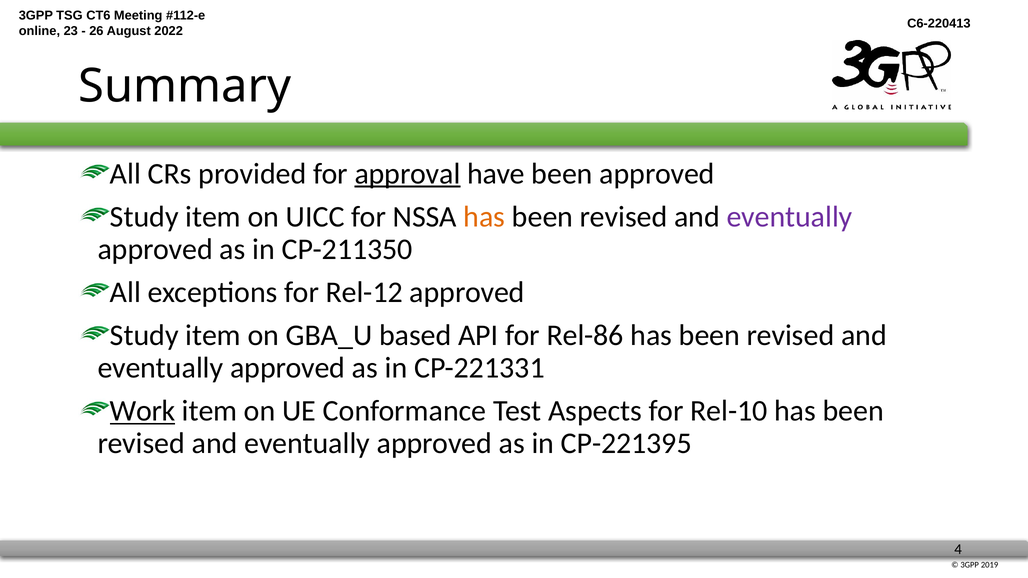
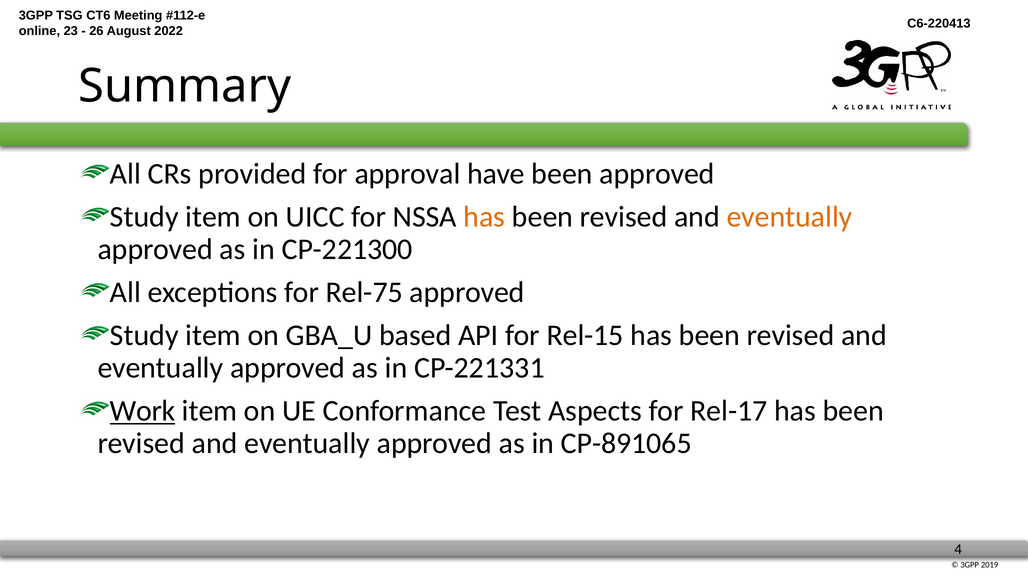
approval underline: present -> none (408, 174)
eventually colour: purple -> orange (789, 217)
CP-211350: CP-211350 -> CP-221300 (347, 249)
Rel-12: Rel-12 -> Rel-75 (364, 292)
Rel-86: Rel-86 -> Rel-15 (585, 336)
Rel-10: Rel-10 -> Rel-17 (729, 411)
CP-221395: CP-221395 -> CP-891065 (626, 443)
